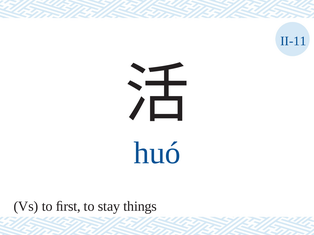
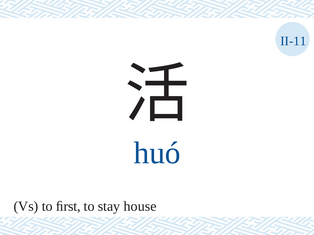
things: things -> house (140, 207)
